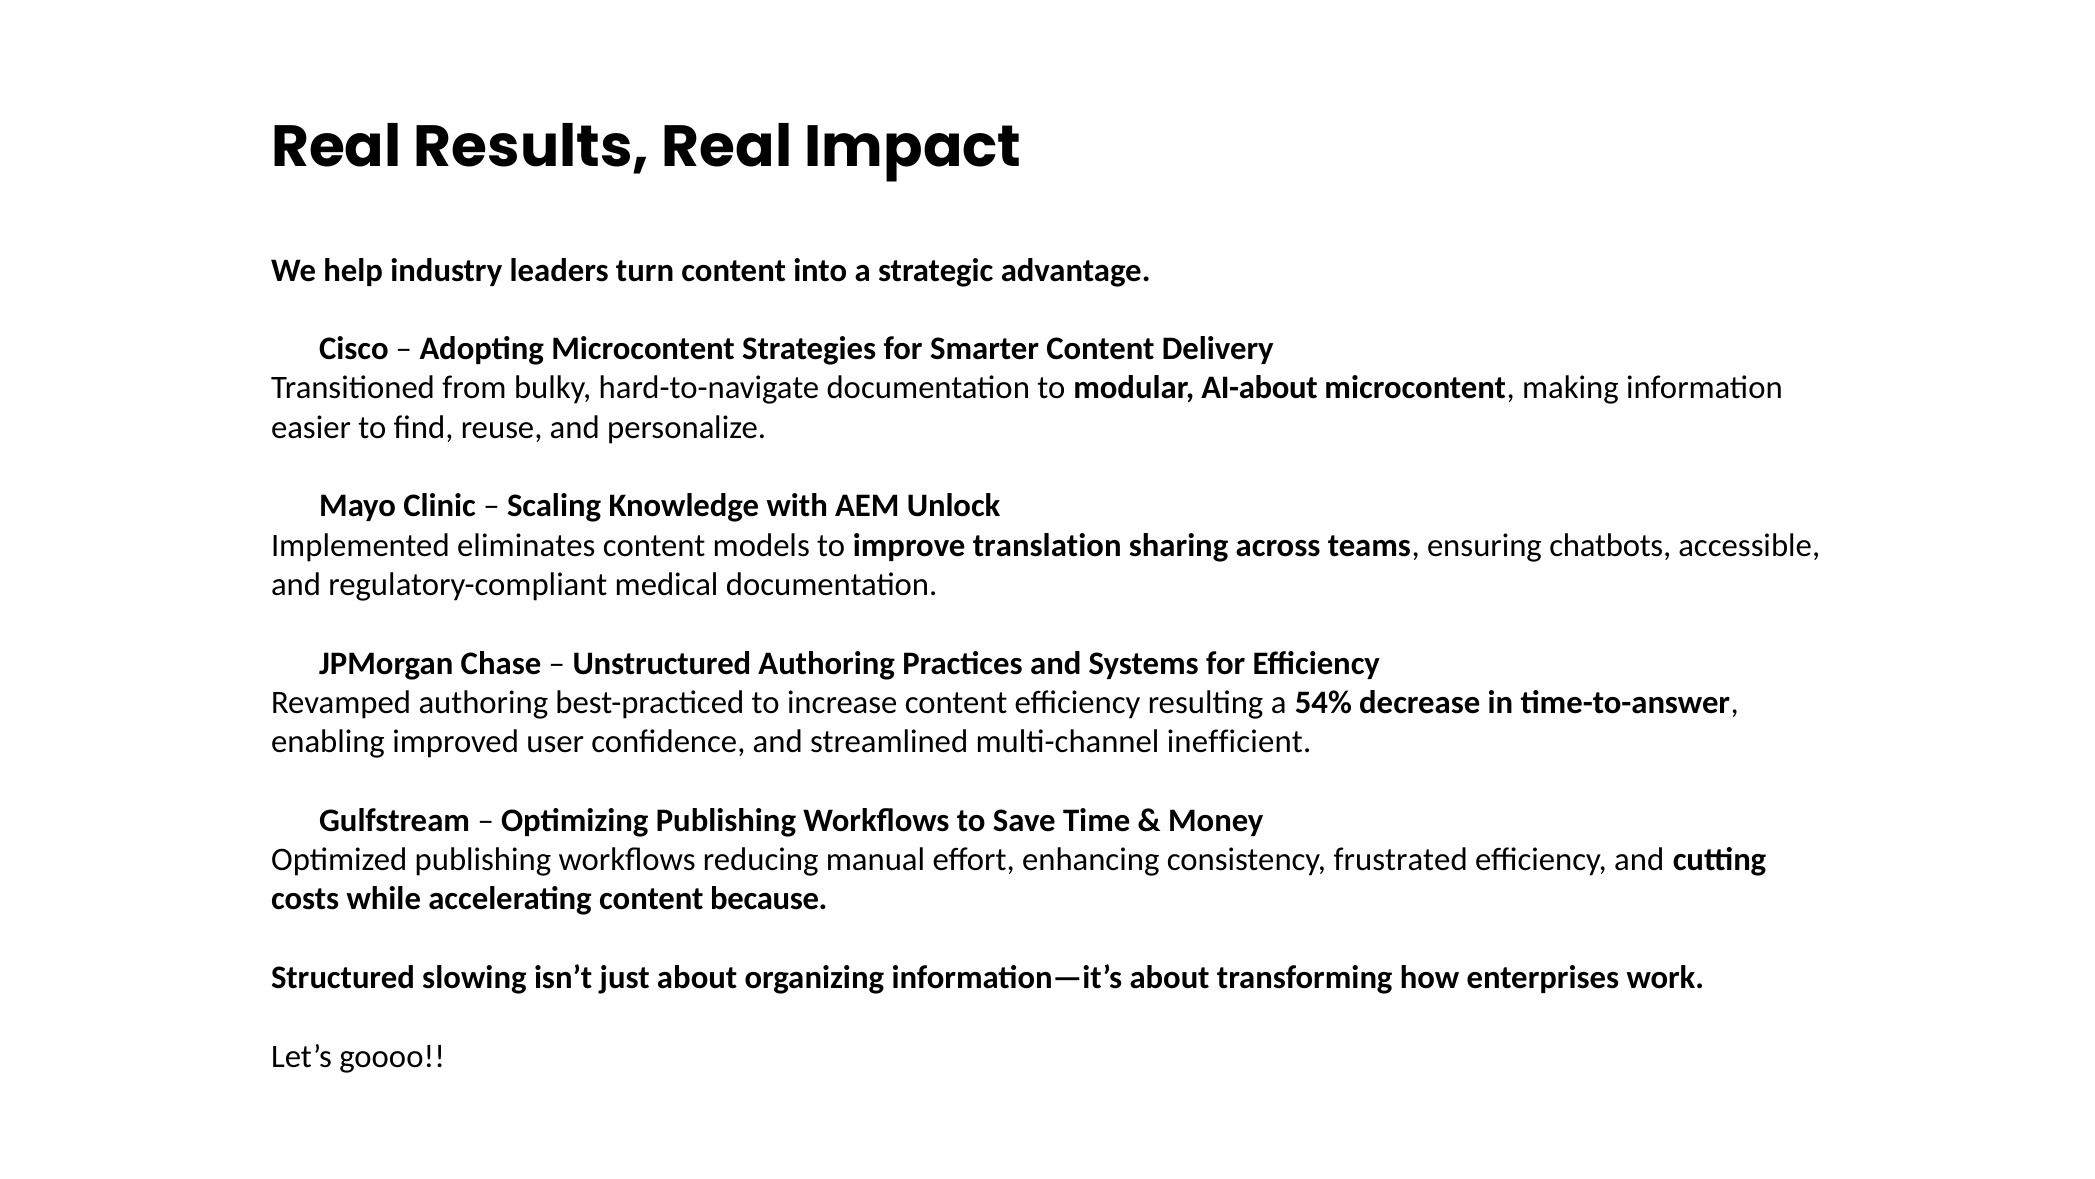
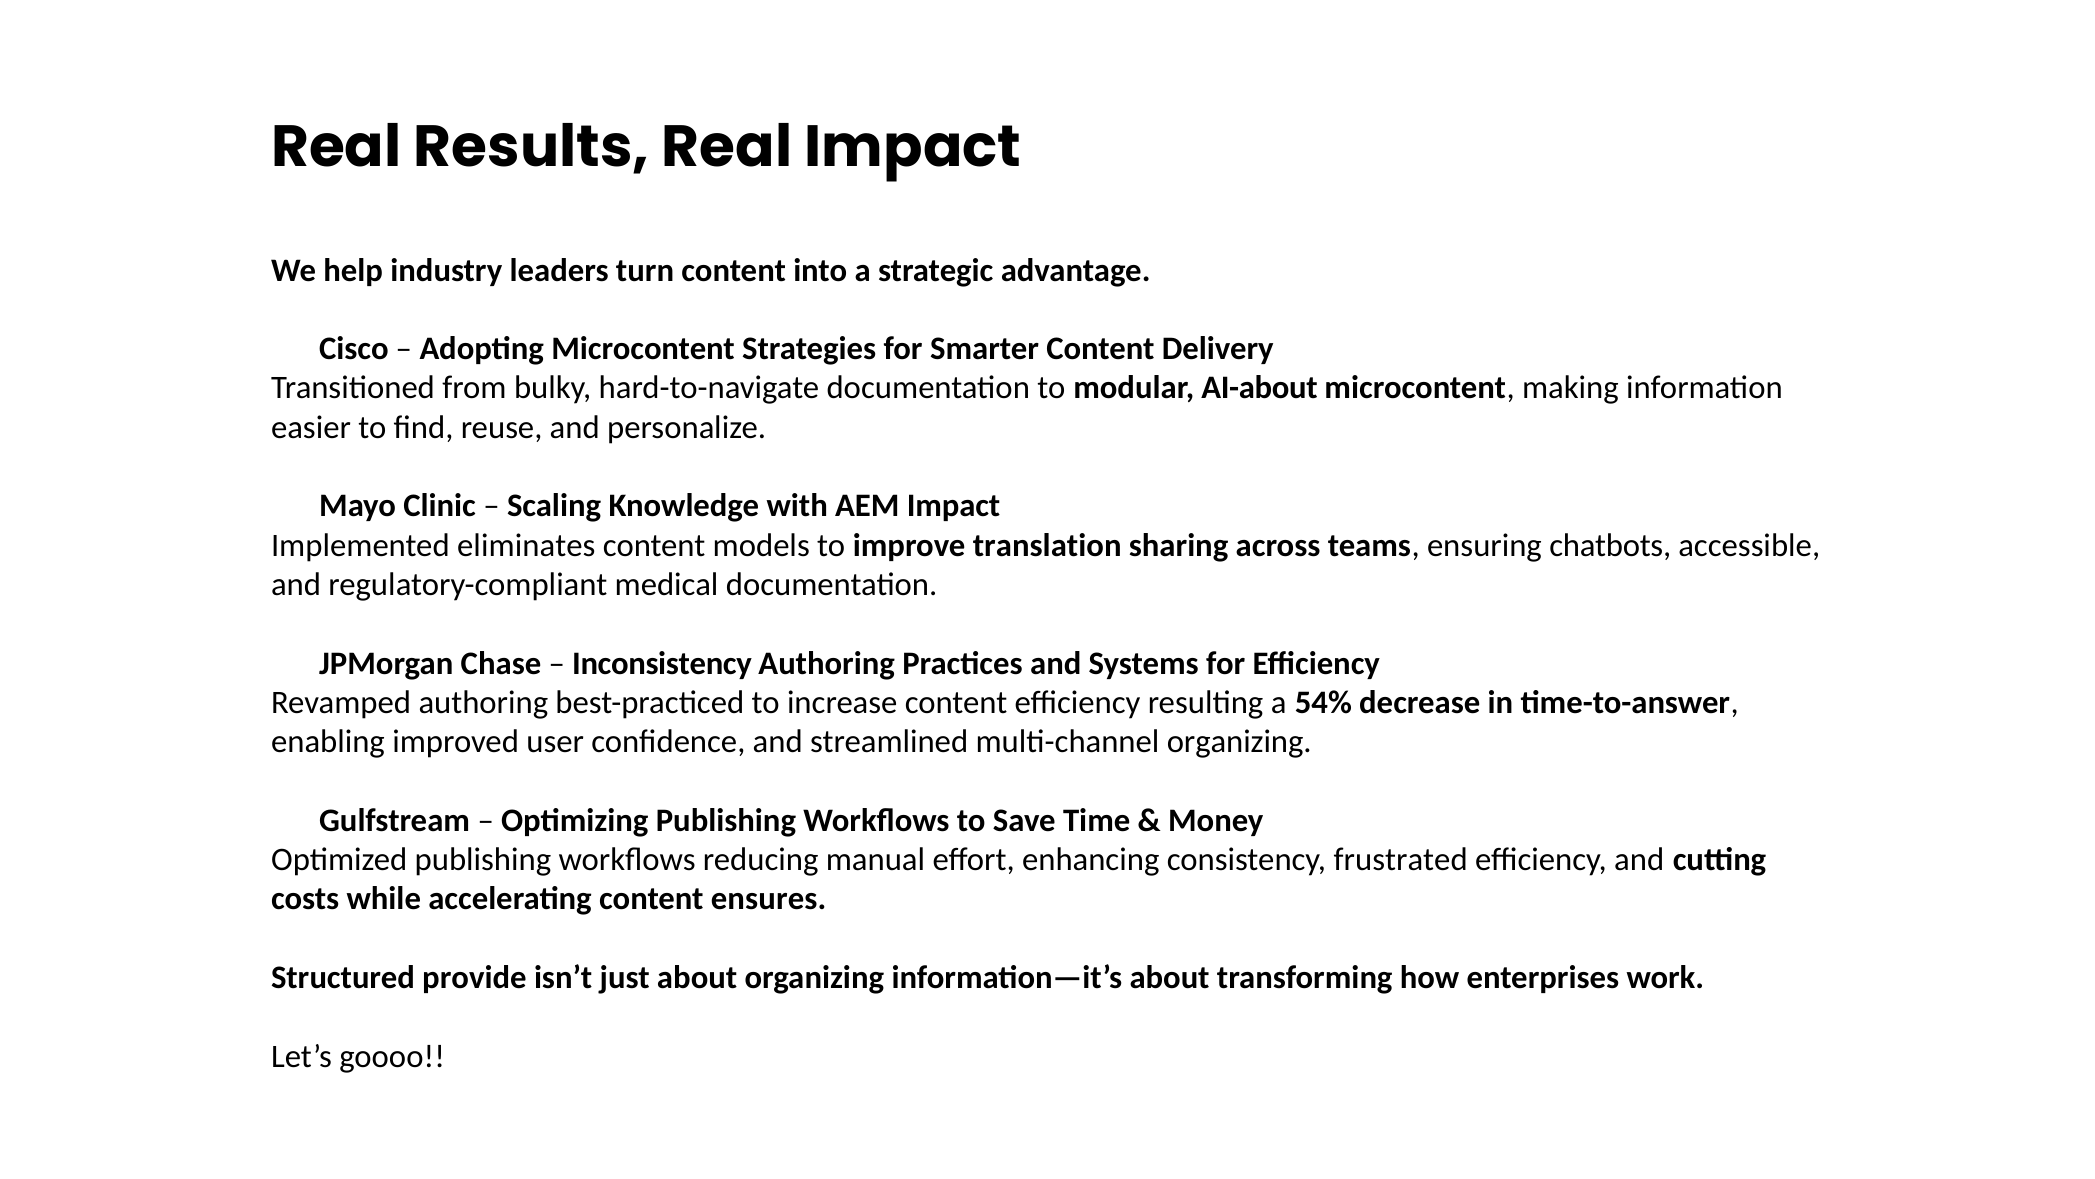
AEM Unlock: Unlock -> Impact (954, 506)
Unstructured: Unstructured -> Inconsistency (662, 663)
multi-channel inefficient: inefficient -> organizing (1239, 742)
because: because -> ensures (769, 899)
slowing: slowing -> provide (474, 977)
